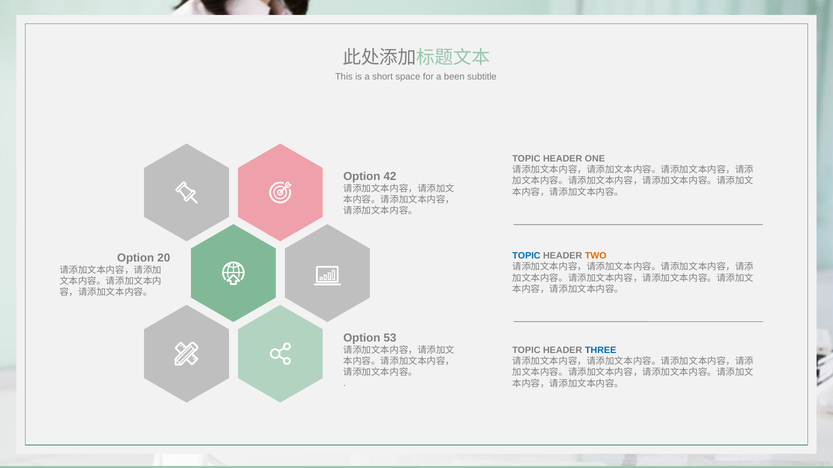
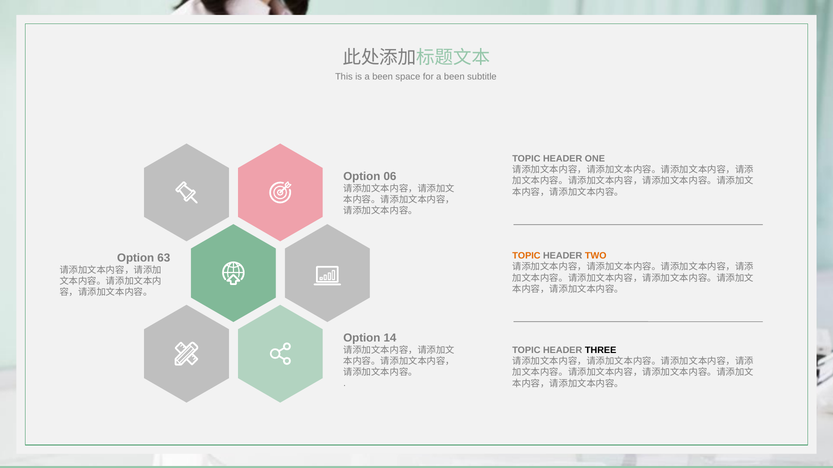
is a short: short -> been (383, 77)
42: 42 -> 06 (390, 177)
TOPIC colour: blue -> orange (526, 256)
20: 20 -> 63 (164, 258)
53: 53 -> 14 (390, 338)
THREE colour: blue -> black (601, 351)
